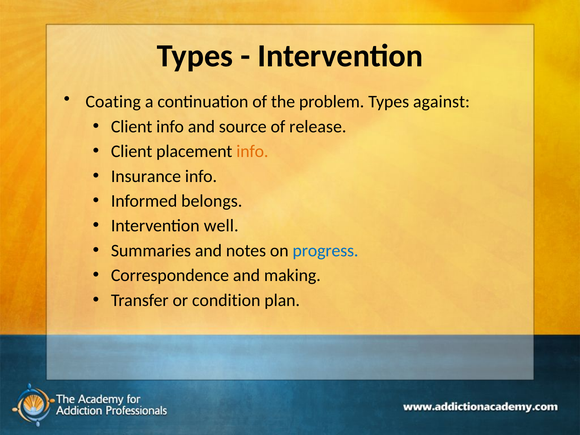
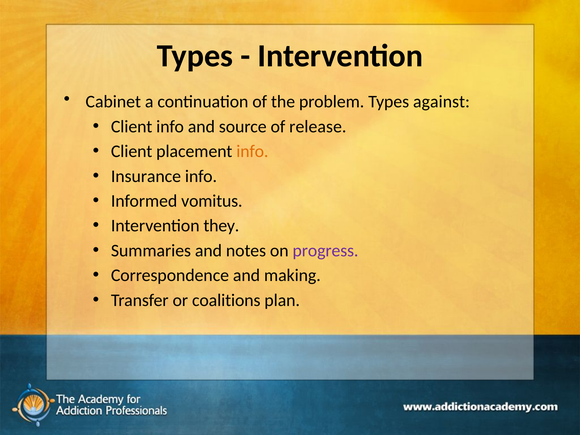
Coating: Coating -> Cabinet (113, 102)
belongs: belongs -> vomitus (212, 201)
well: well -> they (221, 226)
progress colour: blue -> purple (326, 251)
condition: condition -> coalitions (226, 300)
